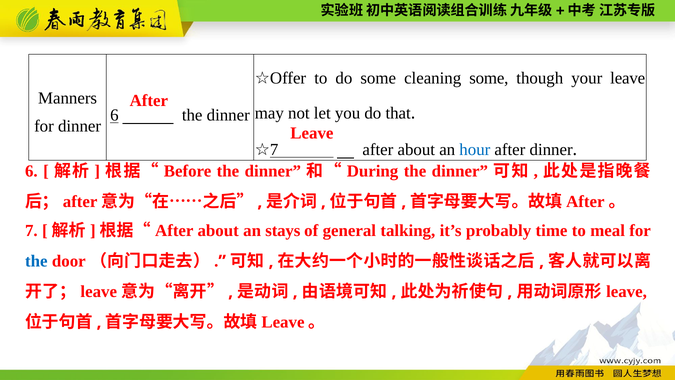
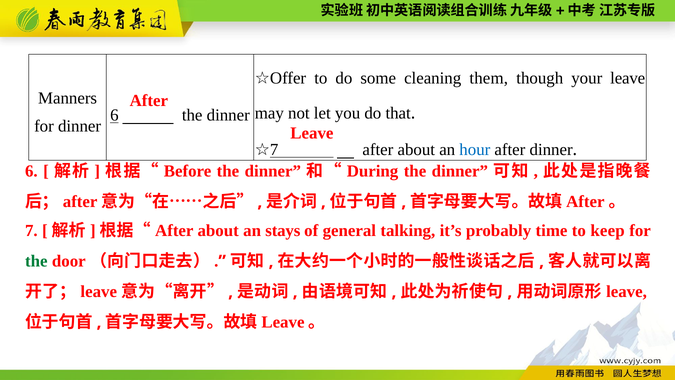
cleaning some: some -> them (489, 78)
meal: meal -> keep (608, 231)
the colour: blue -> green (36, 261)
